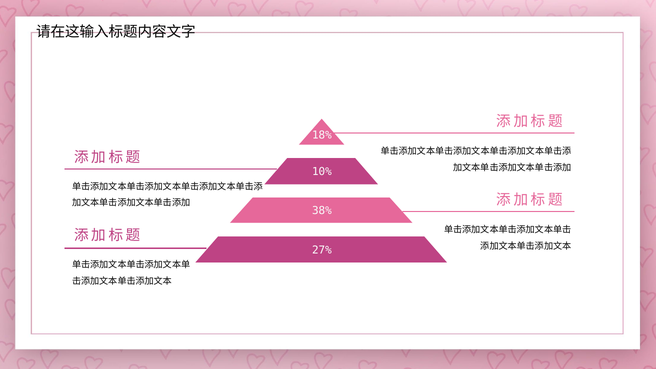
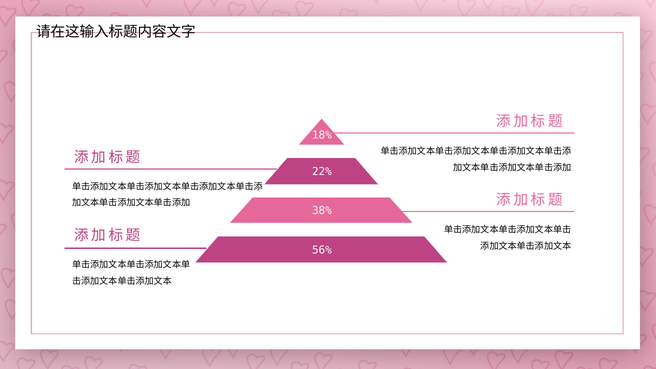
10%: 10% -> 22% (322, 172)
27%: 27% -> 56% (322, 250)
